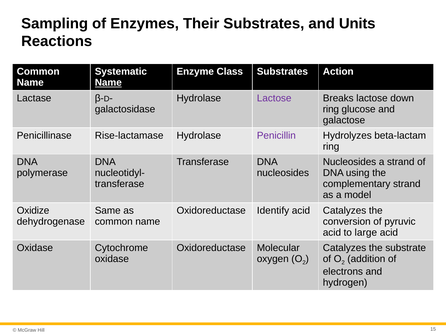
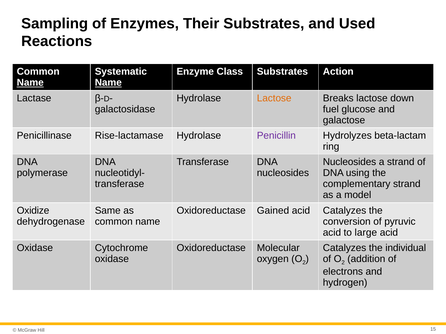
Units: Units -> Used (357, 24)
Name underline: none -> present (30, 83)
Lactose colour: purple -> orange (274, 98)
ring: ring -> fuel (331, 109)
Identify: Identify -> Gained (273, 211)
substrate: substrate -> individual (406, 248)
